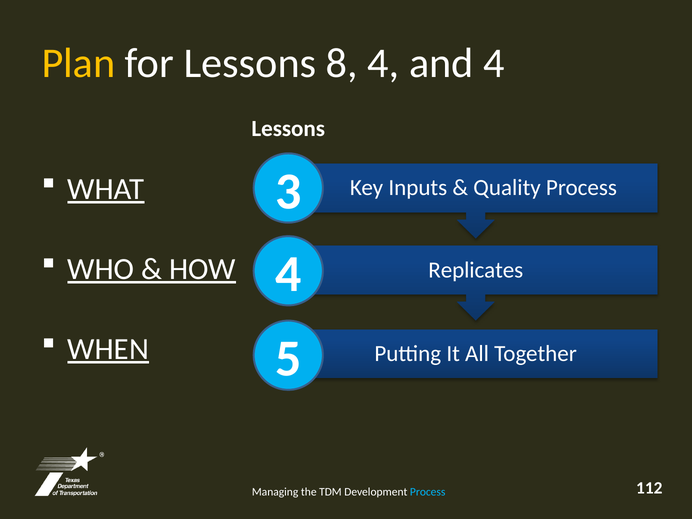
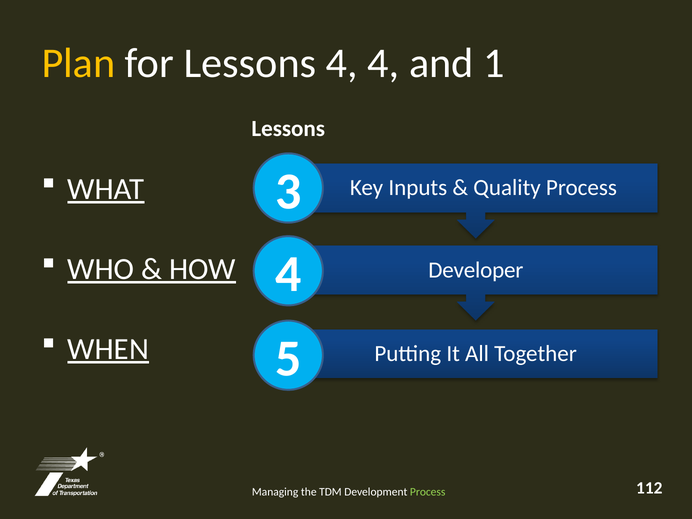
Lessons 8: 8 -> 4 (342, 64)
and 4: 4 -> 1 (494, 64)
Replicates: Replicates -> Developer (476, 270)
Process colour: light blue -> light green (428, 492)
